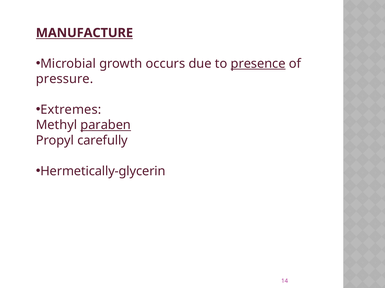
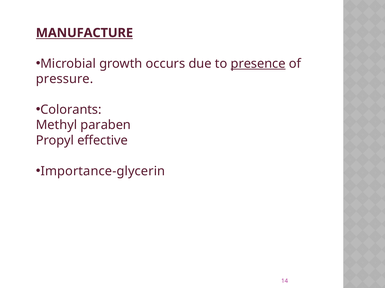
Extremes: Extremes -> Colorants (71, 110)
paraben underline: present -> none (106, 125)
carefully: carefully -> effective (103, 141)
Hermetically-glycerin: Hermetically-glycerin -> Importance-glycerin (103, 172)
